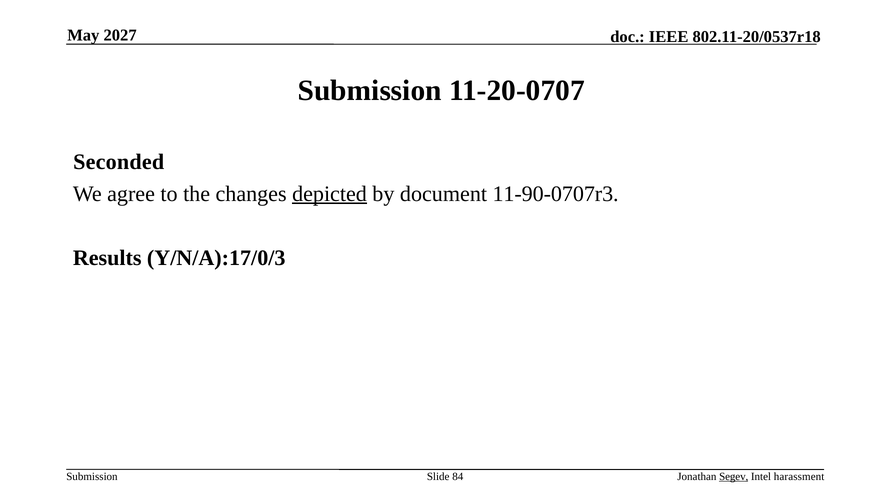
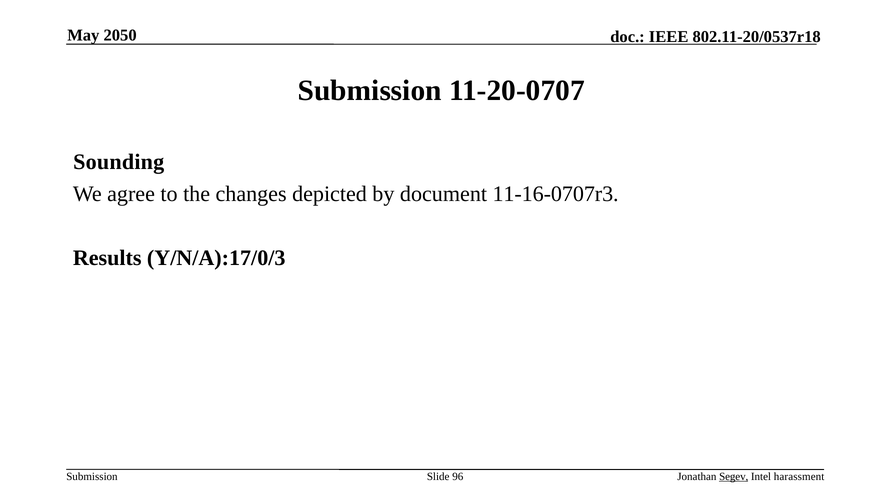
2027: 2027 -> 2050 (120, 35)
Seconded: Seconded -> Sounding (119, 162)
depicted underline: present -> none (329, 194)
11-90-0707r3: 11-90-0707r3 -> 11-16-0707r3 (556, 194)
84: 84 -> 96 (458, 476)
